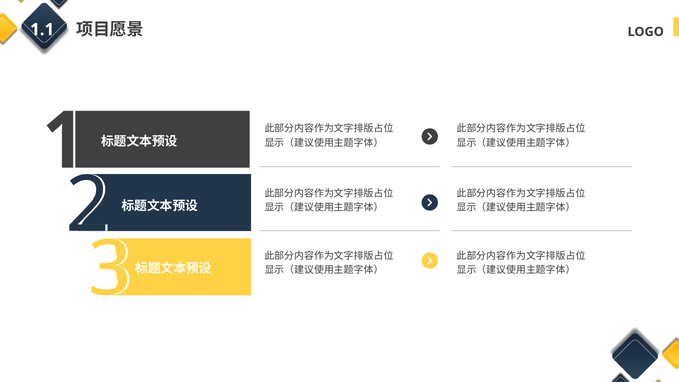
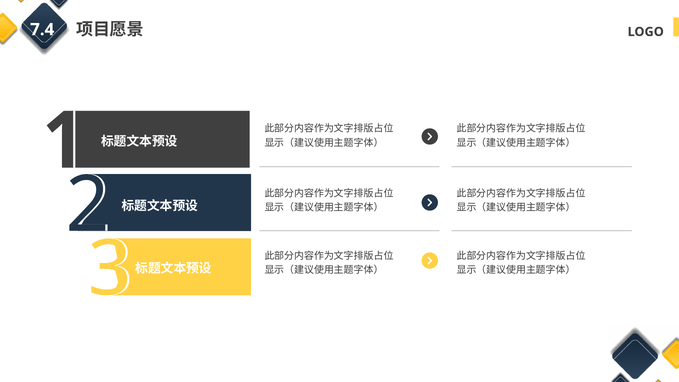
1.1: 1.1 -> 7.4 (42, 30)
